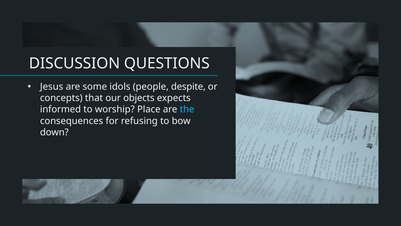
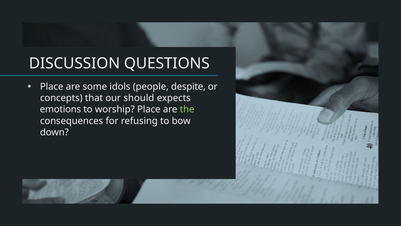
Jesus: Jesus -> Place (52, 87)
objects: objects -> should (139, 98)
informed: informed -> emotions (61, 109)
the colour: light blue -> light green (187, 109)
